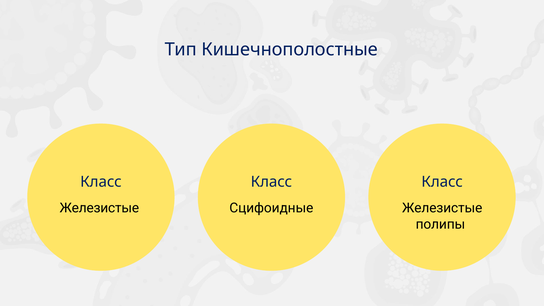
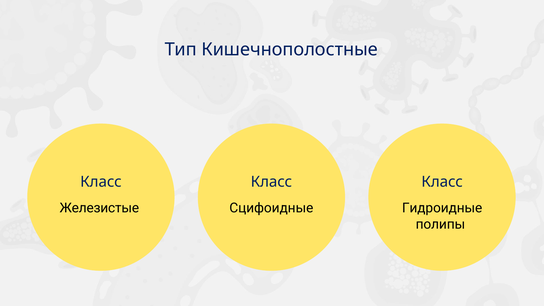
Железистые: Железистые -> Гидроидные (442, 208)
